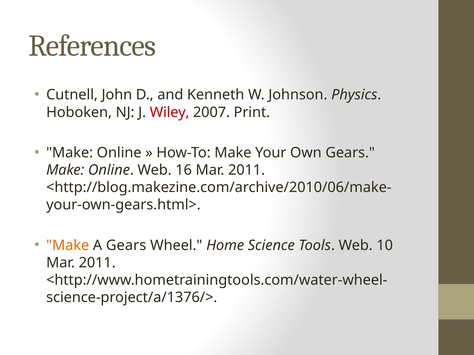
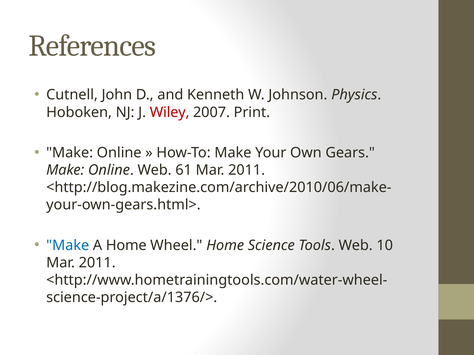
16: 16 -> 61 (184, 170)
Make colour: orange -> blue (68, 246)
A Gears: Gears -> Home (126, 246)
